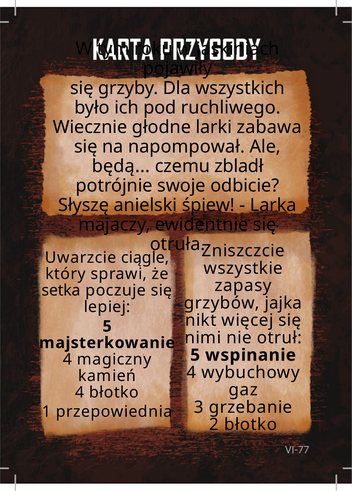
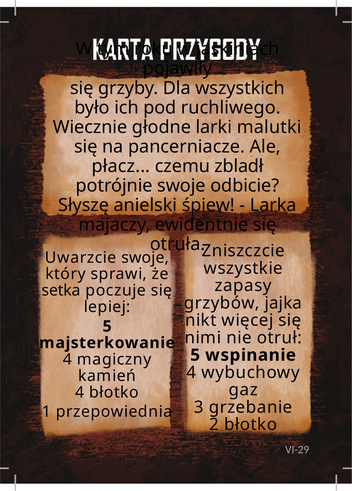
zabawa: zabawa -> malutki (269, 127)
napompował: napompował -> pancerniacze (187, 146)
będą: będą -> płacz (121, 166)
Uwarzcie ciągle: ciągle -> swoje (145, 257)
VI-77: VI-77 -> VI-29 (297, 449)
